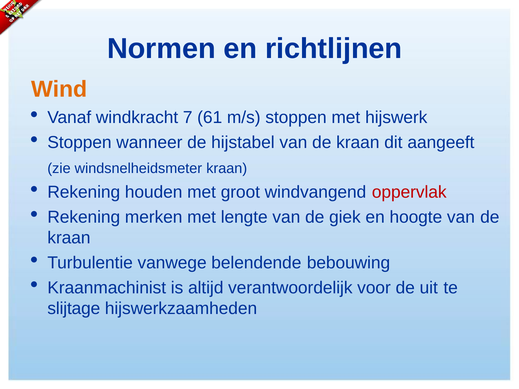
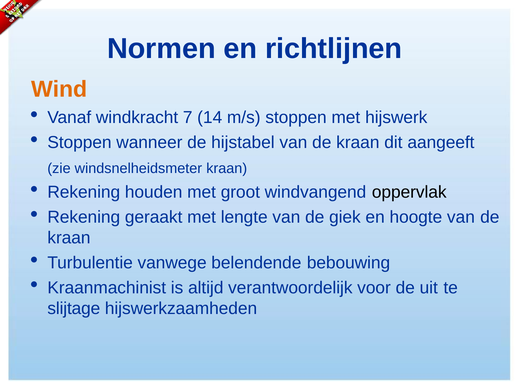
61: 61 -> 14 (210, 118)
oppervlak colour: red -> black (409, 192)
merken: merken -> geraakt (154, 217)
